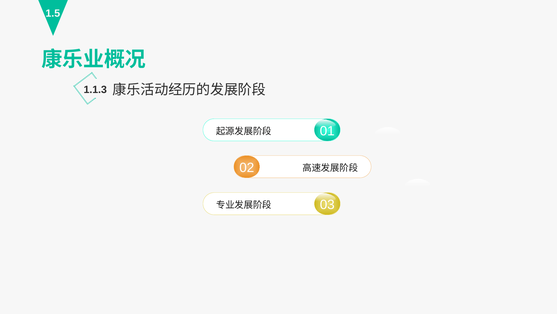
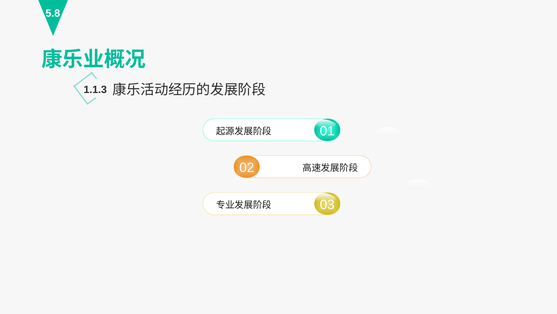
1.5: 1.5 -> 5.8 (53, 13)
